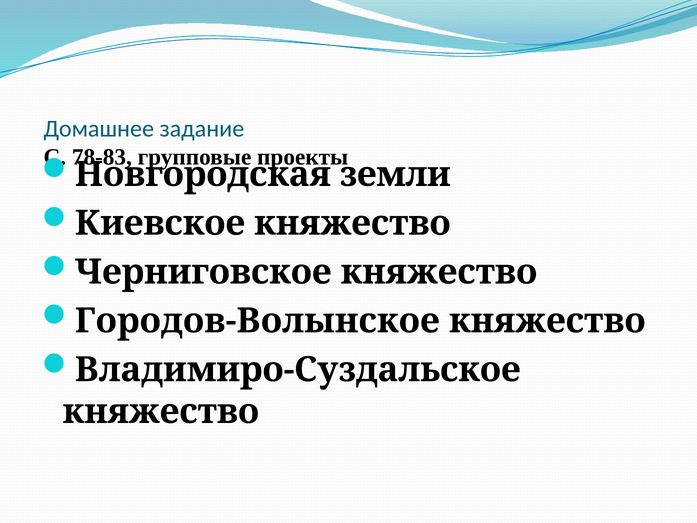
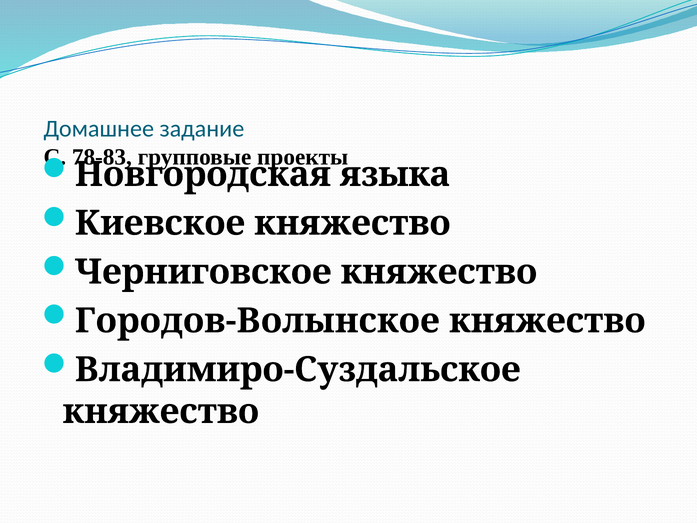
земли: земли -> языка (395, 174)
